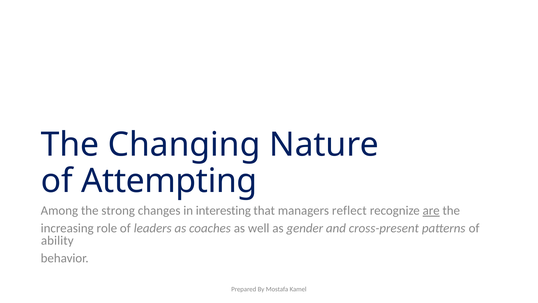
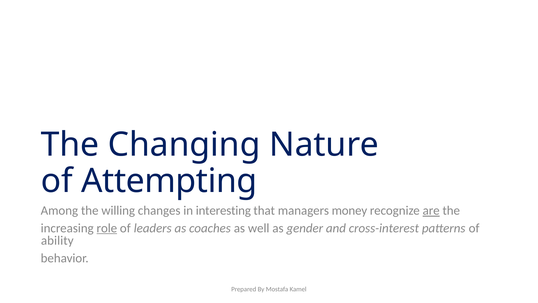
strong: strong -> willing (118, 210)
reflect: reflect -> money (349, 210)
role underline: none -> present (107, 228)
cross-present: cross-present -> cross-interest (384, 228)
